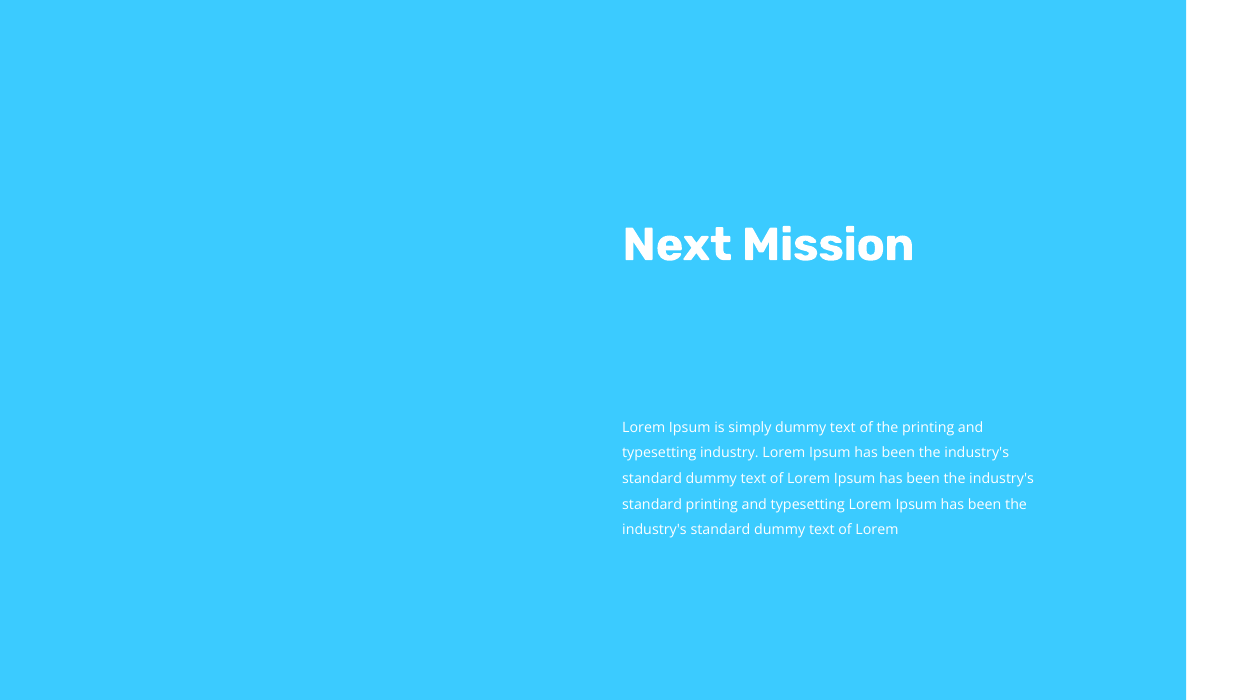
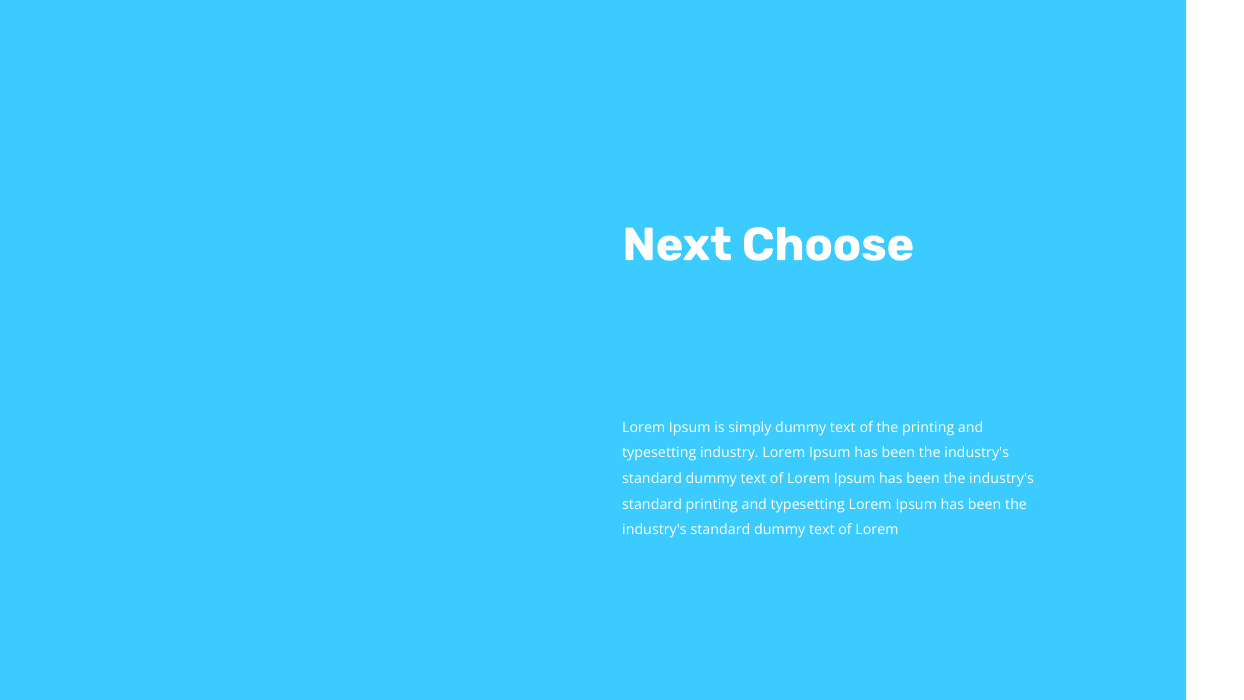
Mission: Mission -> Choose (828, 245)
